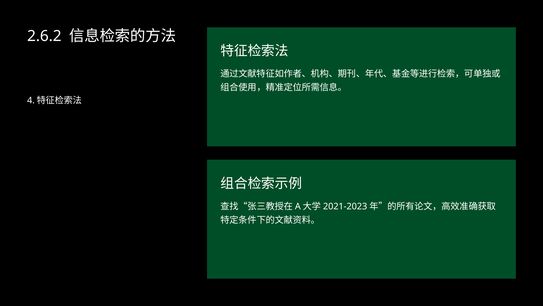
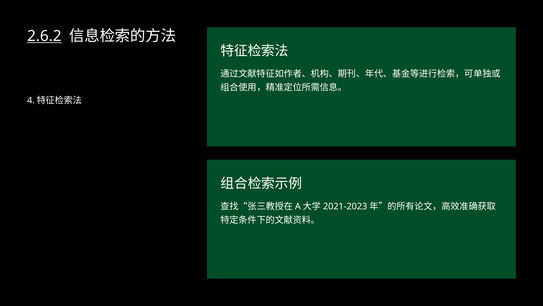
2.6.2 underline: none -> present (44, 36)
